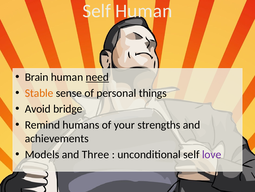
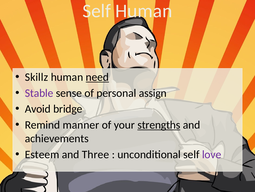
Brain: Brain -> Skillz (37, 77)
Stable colour: orange -> purple (39, 93)
things: things -> assign (153, 93)
humans: humans -> manner (81, 124)
strengths underline: none -> present (159, 124)
Models: Models -> Esteem (42, 154)
